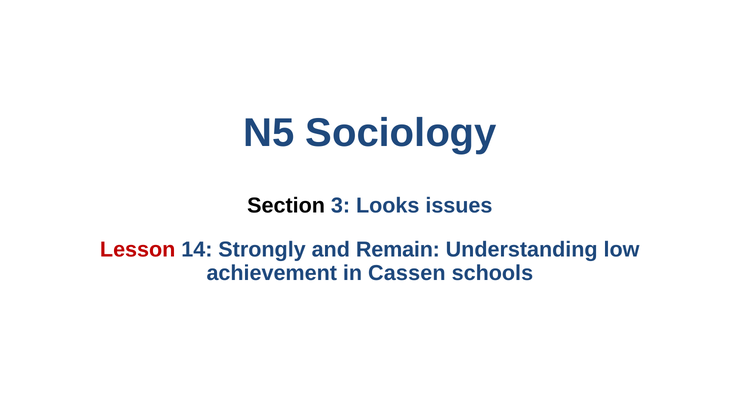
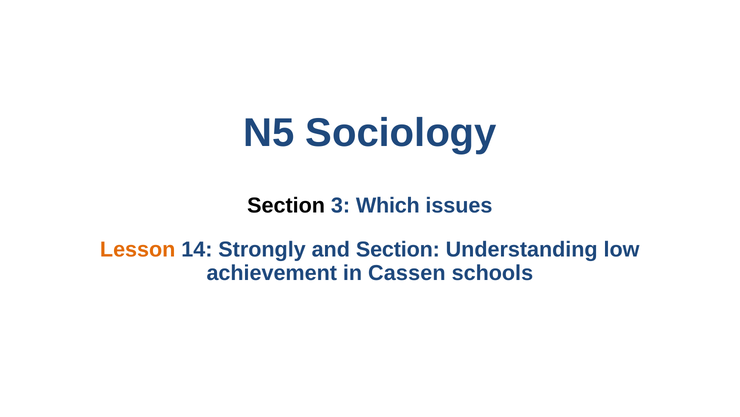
Looks: Looks -> Which (388, 205)
Lesson colour: red -> orange (138, 249)
and Remain: Remain -> Section (398, 249)
